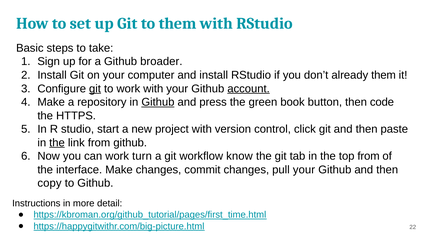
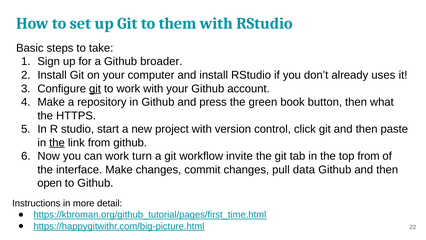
already them: them -> uses (383, 75)
account underline: present -> none (249, 88)
Github underline: present -> none (158, 102)
code: code -> what (382, 102)
know: know -> invite (239, 156)
pull your: your -> data (304, 169)
copy: copy -> open (50, 183)
